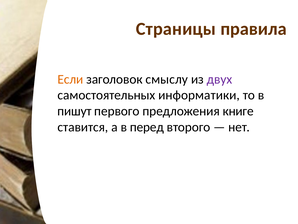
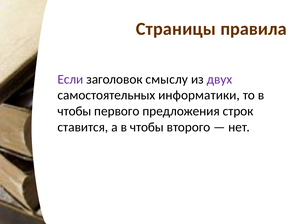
Если colour: orange -> purple (70, 79)
пишут: пишут -> чтобы (74, 111)
книге: книге -> строк (238, 111)
а в перед: перед -> чтобы (147, 127)
